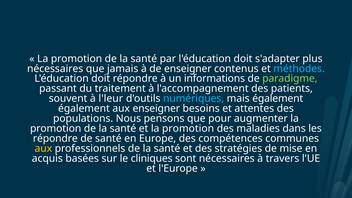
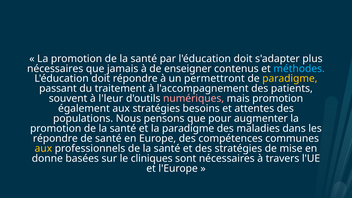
informations: informations -> permettront (214, 79)
paradigme colour: light green -> yellow (290, 79)
numériques colour: light blue -> pink (194, 99)
mais également: également -> promotion (278, 99)
aux enseigner: enseigner -> stratégies (156, 109)
et la promotion: promotion -> paradigme (188, 129)
acquis: acquis -> donne (47, 159)
